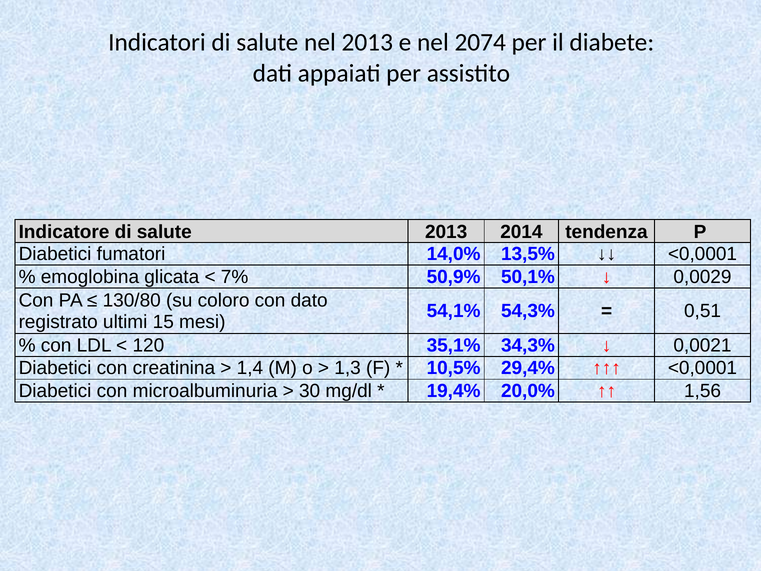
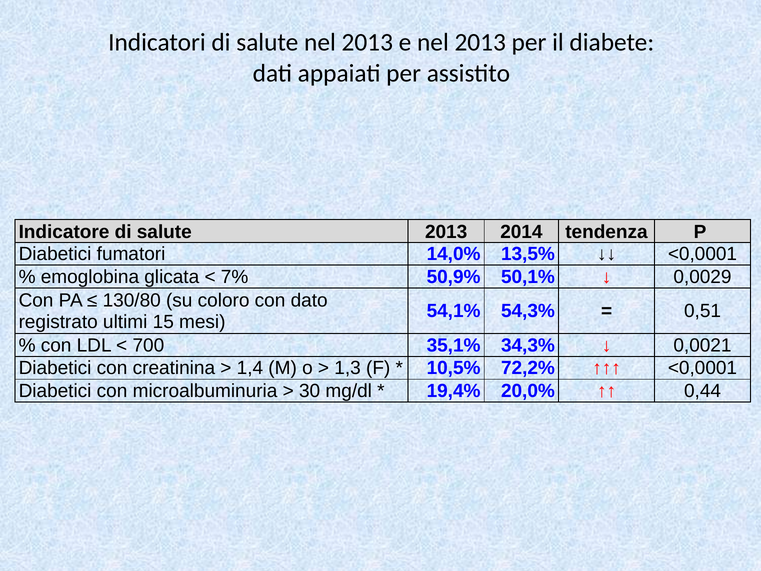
e nel 2074: 2074 -> 2013 (480, 42)
120: 120 -> 700 (148, 345)
29,4%: 29,4% -> 72,2% (528, 368)
1,56: 1,56 -> 0,44 (703, 391)
